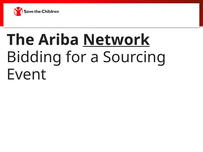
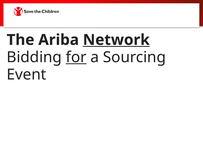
for underline: none -> present (76, 57)
